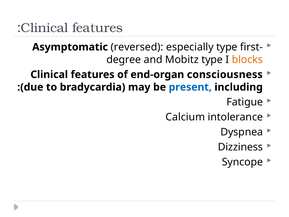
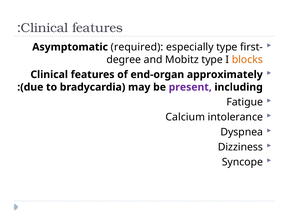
reversed: reversed -> required (137, 47)
consciousness: consciousness -> approximately (225, 74)
present colour: blue -> purple (190, 87)
